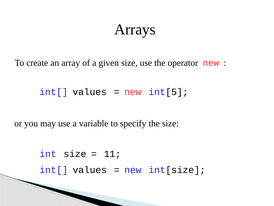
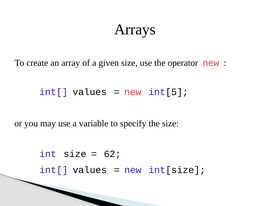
11: 11 -> 62 (112, 154)
